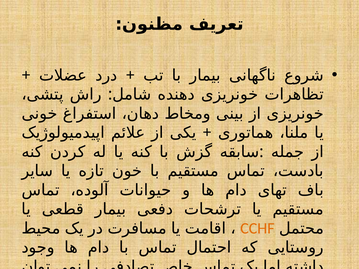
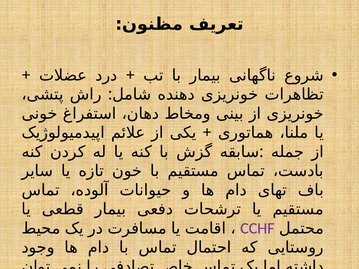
CCHF colour: orange -> purple (258, 229)
